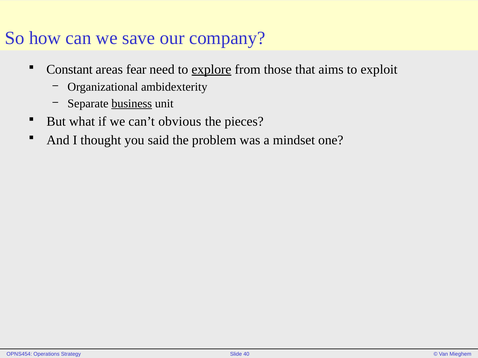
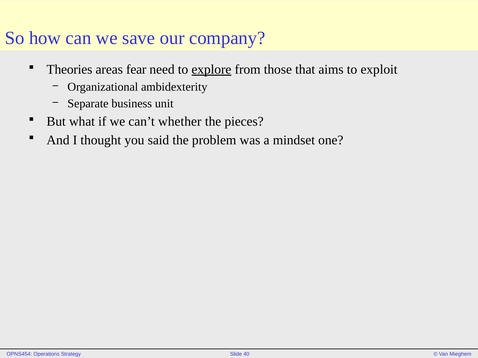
Constant: Constant -> Theories (69, 70)
business underline: present -> none (132, 104)
obvious: obvious -> whether (180, 122)
